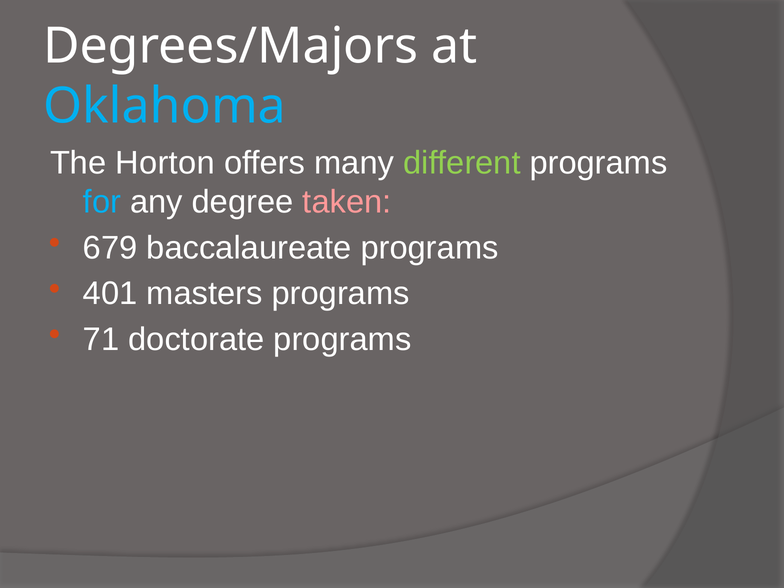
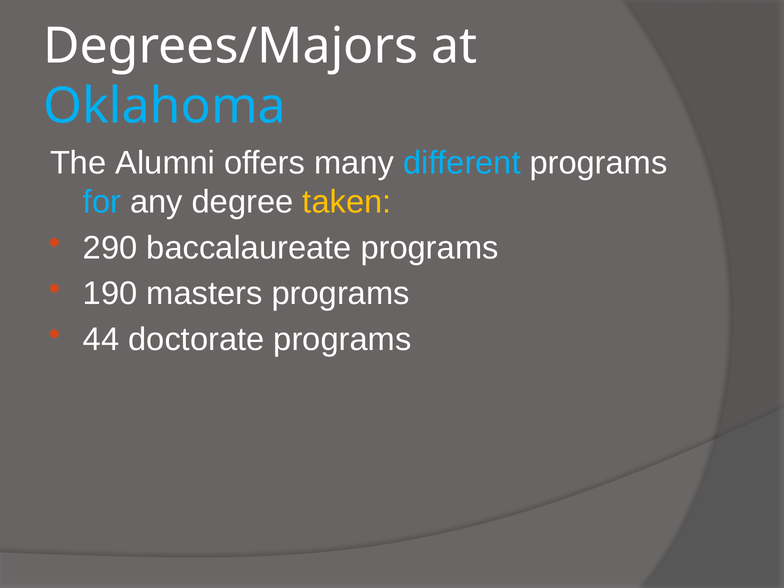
Horton: Horton -> Alumni (165, 163)
different colour: light green -> light blue (462, 163)
taken colour: pink -> yellow (347, 202)
679: 679 -> 290 (110, 248)
401: 401 -> 190 (110, 294)
71: 71 -> 44 (101, 339)
